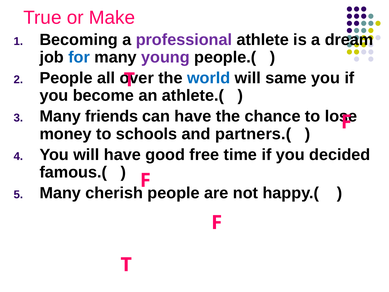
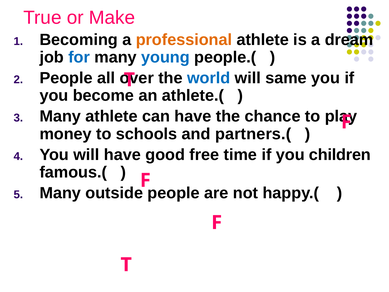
professional colour: purple -> orange (184, 40)
young colour: purple -> blue (165, 57)
Many friends: friends -> athlete (112, 116)
lose: lose -> play (341, 116)
decided: decided -> children (340, 155)
cherish: cherish -> outside (114, 193)
